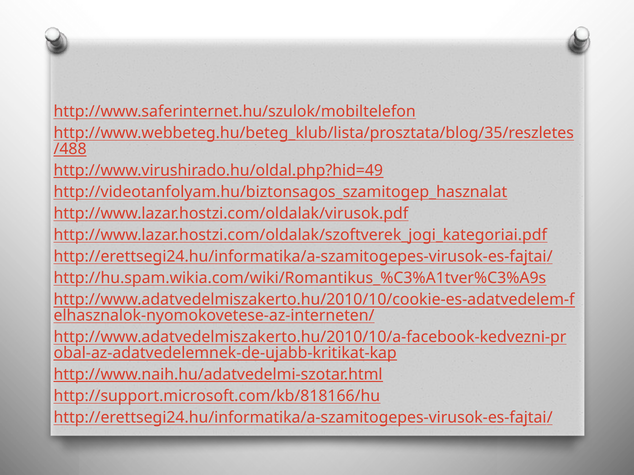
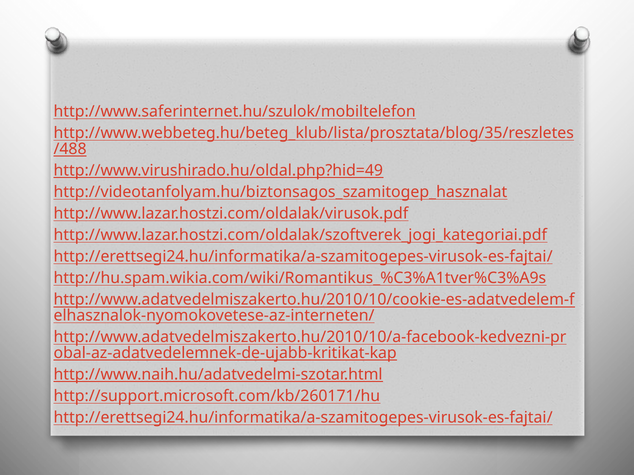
http://support.microsoft.com/kb/818166/hu: http://support.microsoft.com/kb/818166/hu -> http://support.microsoft.com/kb/260171/hu (217, 396)
